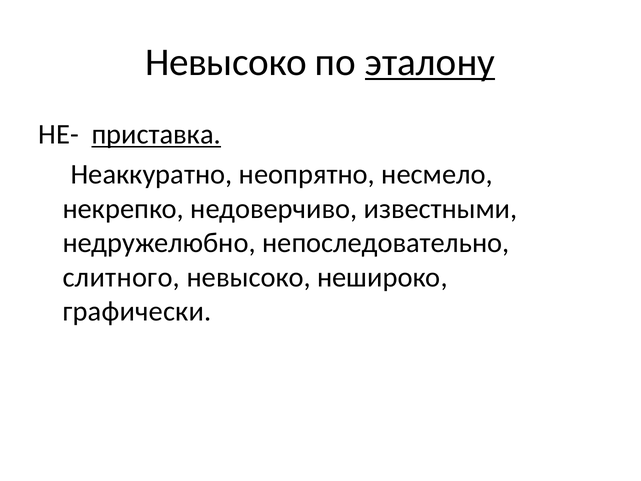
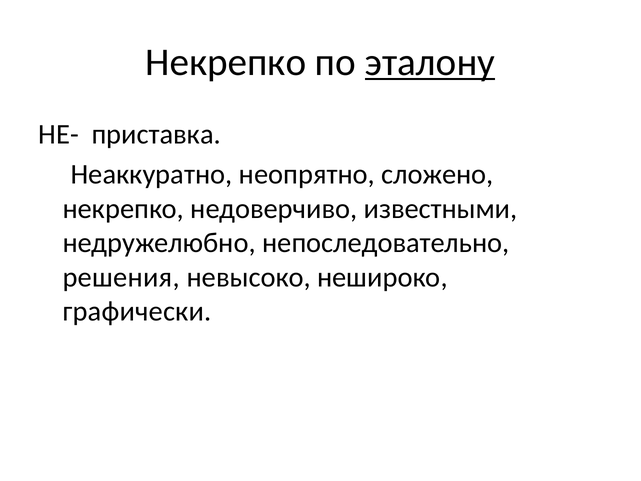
Невысоко: Невысоко -> Некрепко (226, 62)
приставка underline: present -> none (156, 134)
несмело: несмело -> сложено (437, 174)
слитного: слитного -> решения (121, 277)
